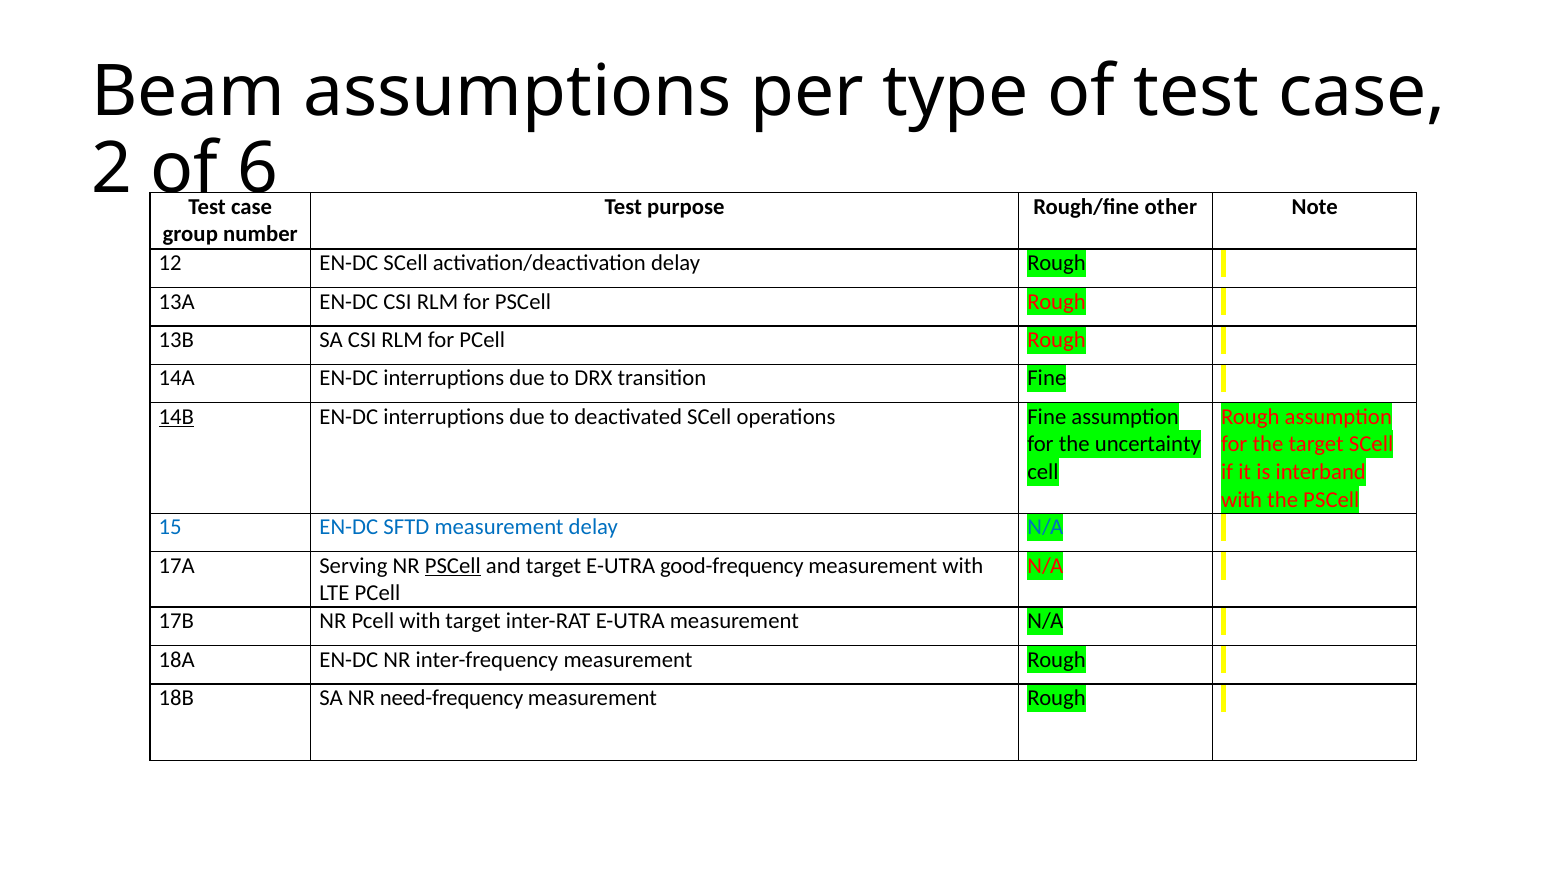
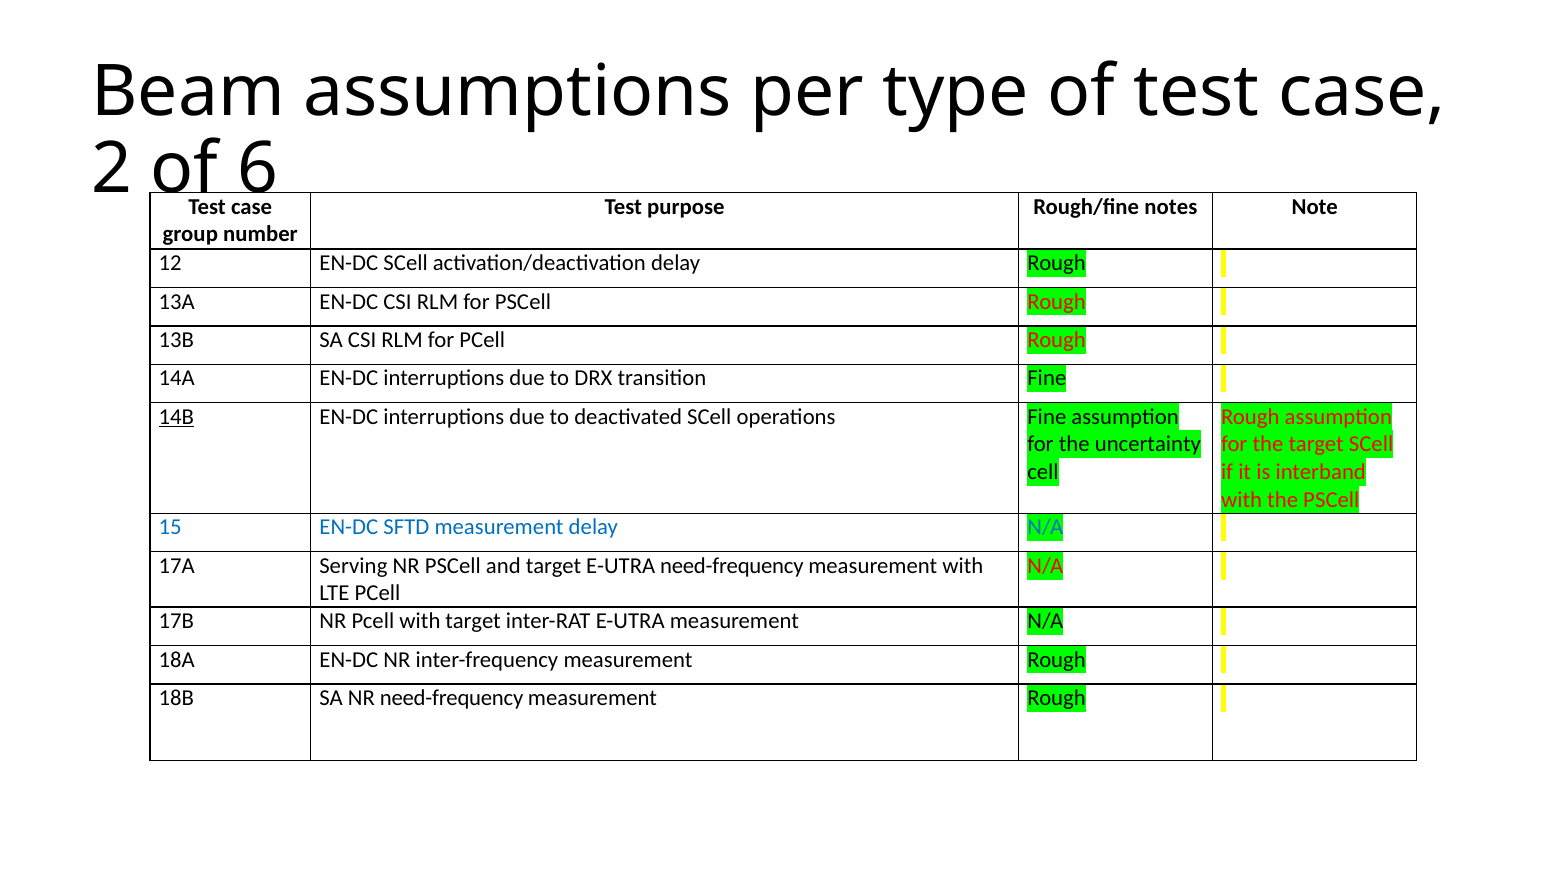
other: other -> notes (1171, 207)
PSCell underline: present -> none (453, 566)
E-UTRA good-frequency: good-frequency -> need-frequency (732, 566)
